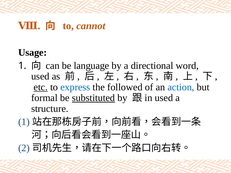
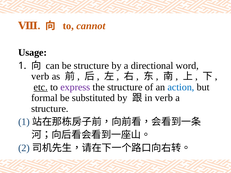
be language: language -> structure (91, 66)
used: used -> verb (40, 76)
express colour: blue -> purple (75, 87)
the followed: followed -> structure (125, 87)
substituted underline: present -> none (93, 98)
used: used -> verb (164, 98)
